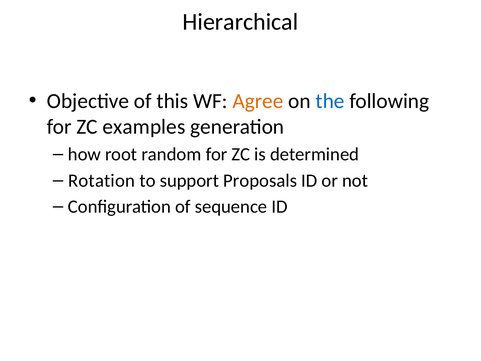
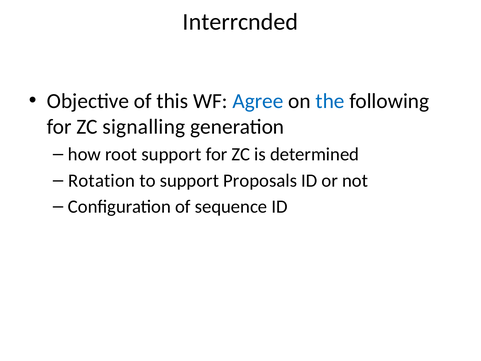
Hierarchical: Hierarchical -> Interrcnded (240, 22)
Agree colour: orange -> blue (258, 101)
examples: examples -> signalling (144, 127)
root random: random -> support (171, 154)
